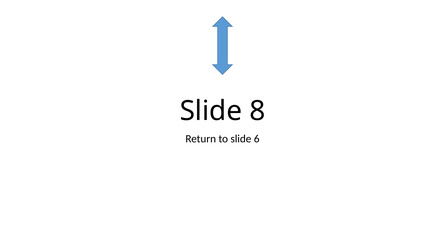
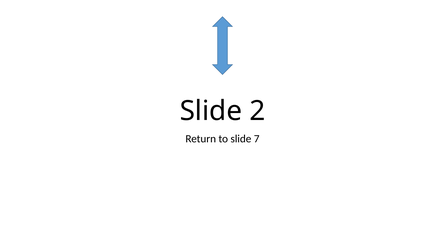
8: 8 -> 2 (257, 111)
6: 6 -> 7 (257, 139)
